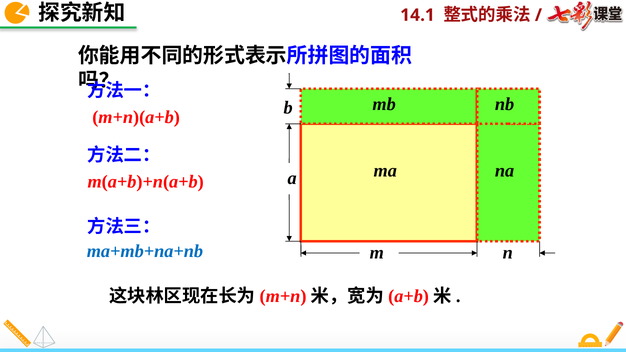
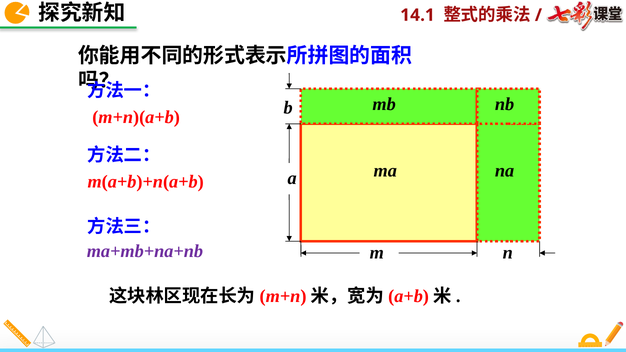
ma+mb+na+nb colour: blue -> purple (145, 251)
